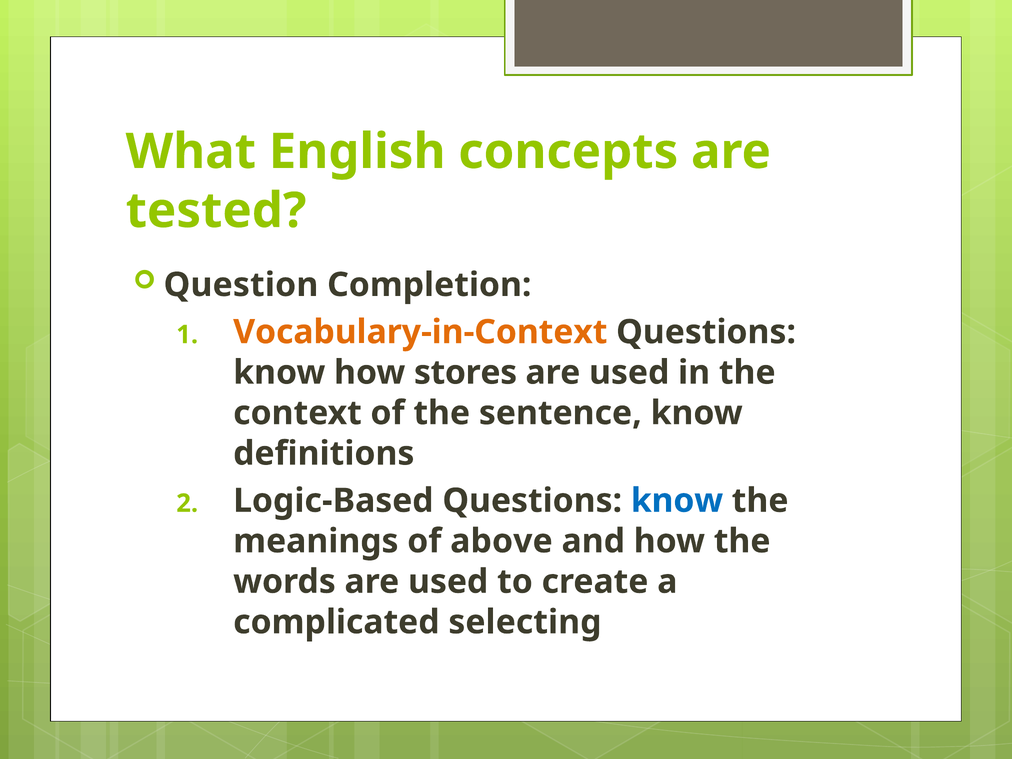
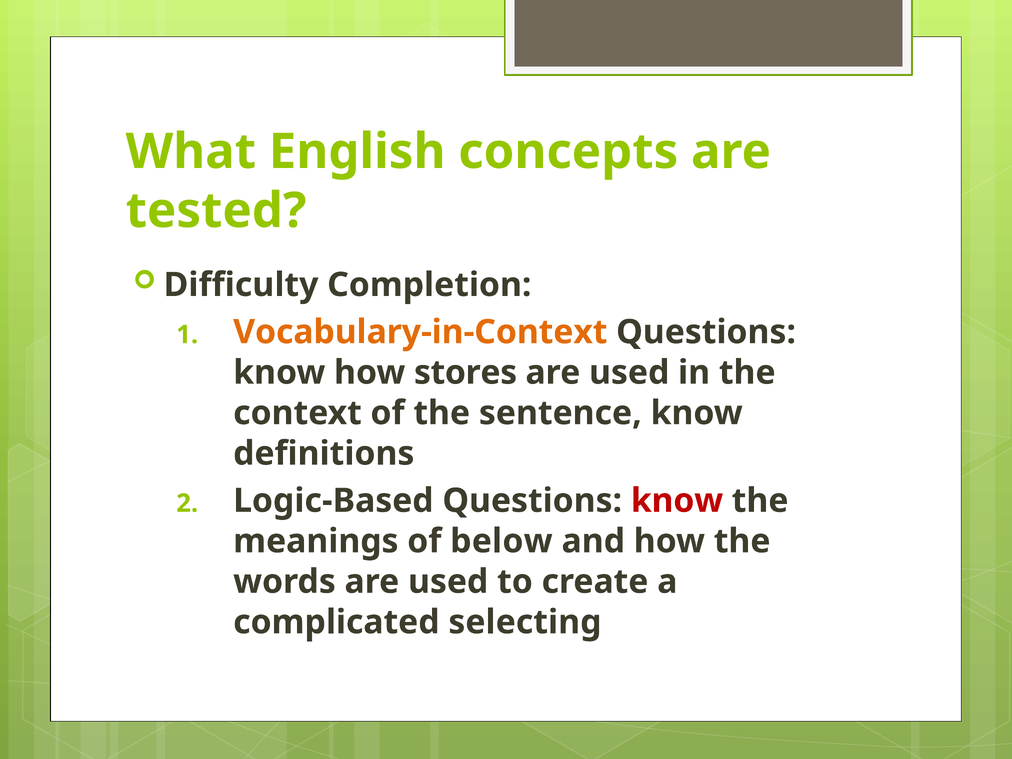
Question: Question -> Difficulty (241, 285)
know colour: blue -> red (677, 501)
above: above -> below (501, 541)
